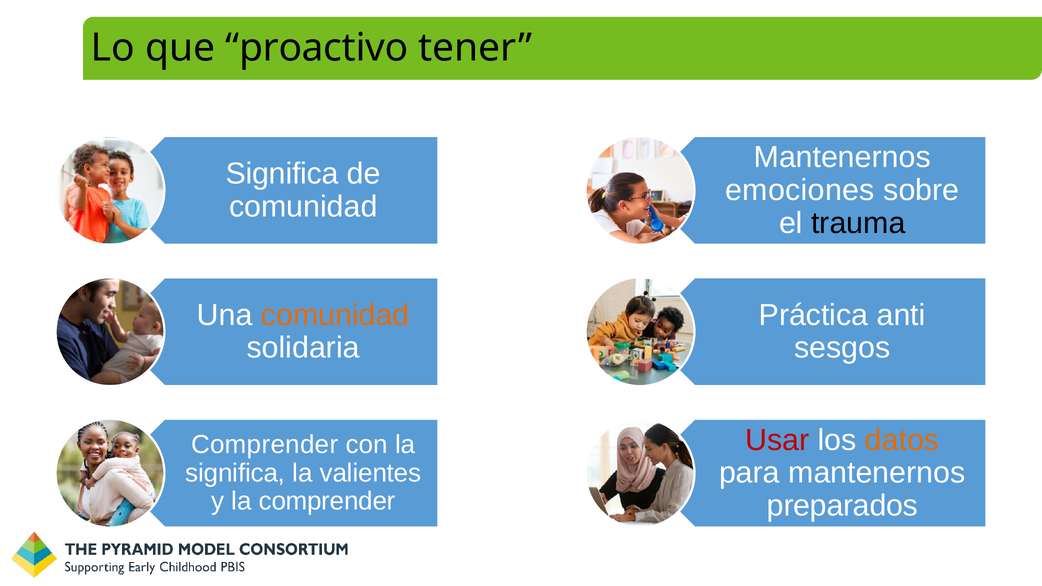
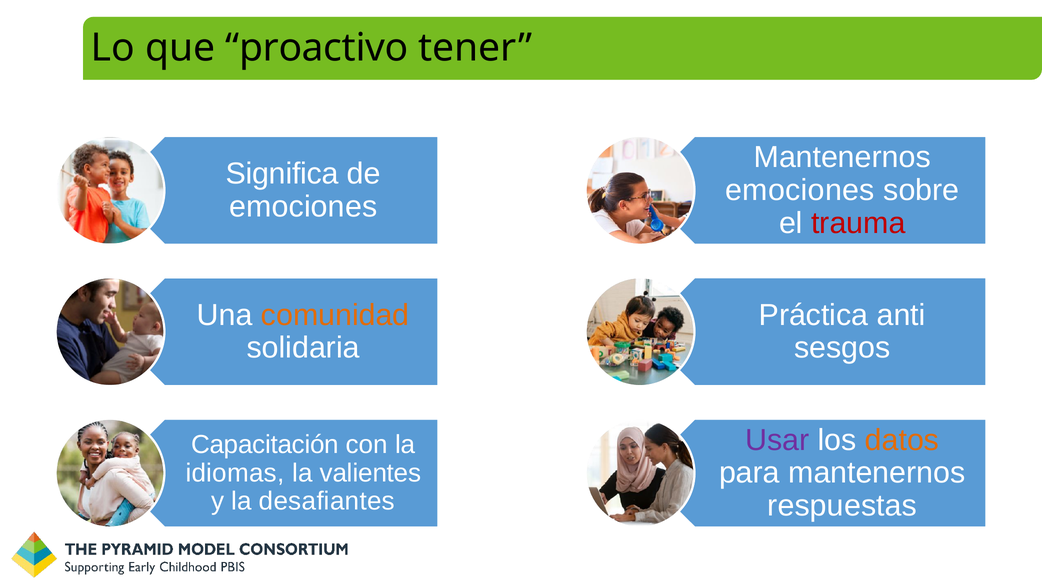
comunidad: comunidad -> emociones (303, 207)
trauma colour: black -> red (858, 223)
Usar colour: red -> purple (777, 440)
Comprender: Comprender -> Capacitación (265, 445)
significa: significa -> idiomas (235, 473)
la comprender: comprender -> desafiantes (327, 501)
preparados: preparados -> respuestas (842, 506)
